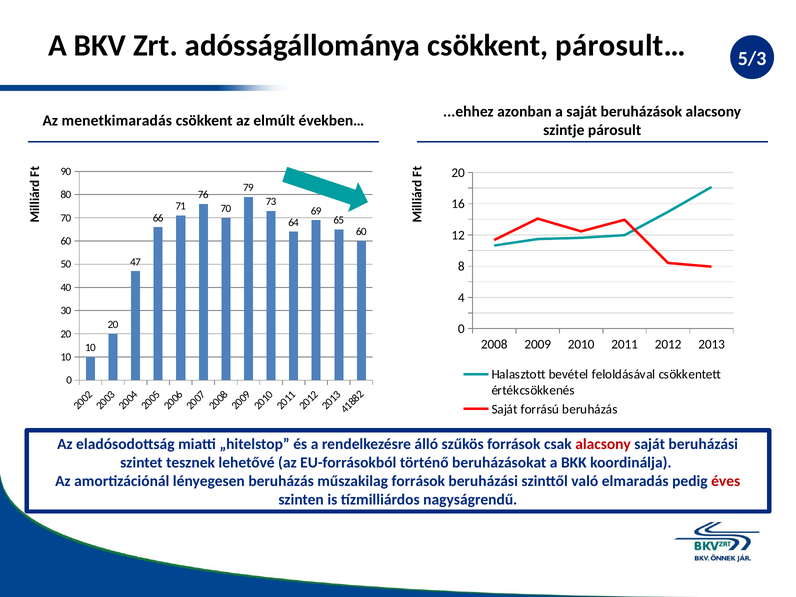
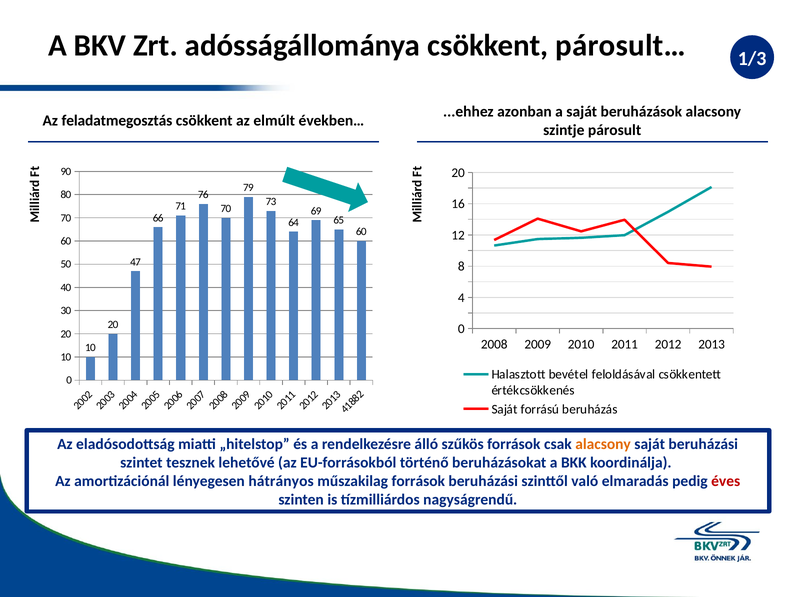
5/3: 5/3 -> 1/3 (752, 58)
menetkimaradás: menetkimaradás -> feladatmegosztás (117, 121)
alacsony colour: red -> orange (603, 444)
lényegesen beruházás: beruházás -> hátrányos (281, 481)
